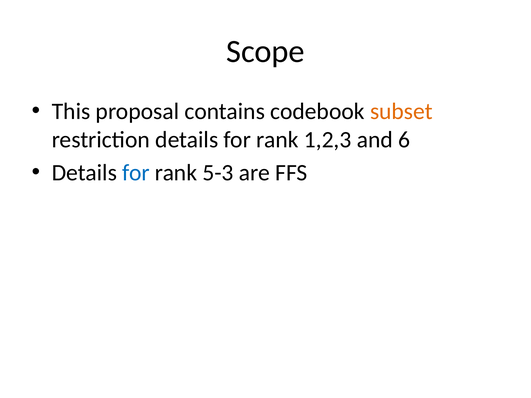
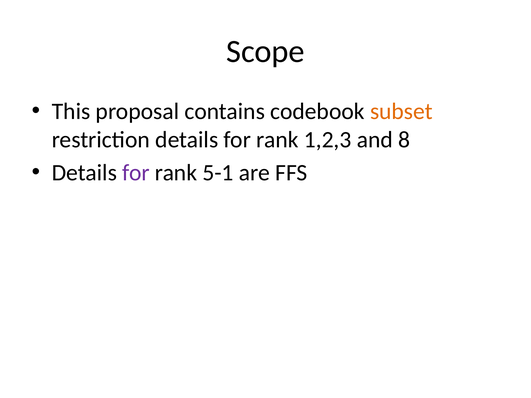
6: 6 -> 8 (404, 140)
for colour: blue -> purple (136, 173)
5-3: 5-3 -> 5-1 (218, 173)
